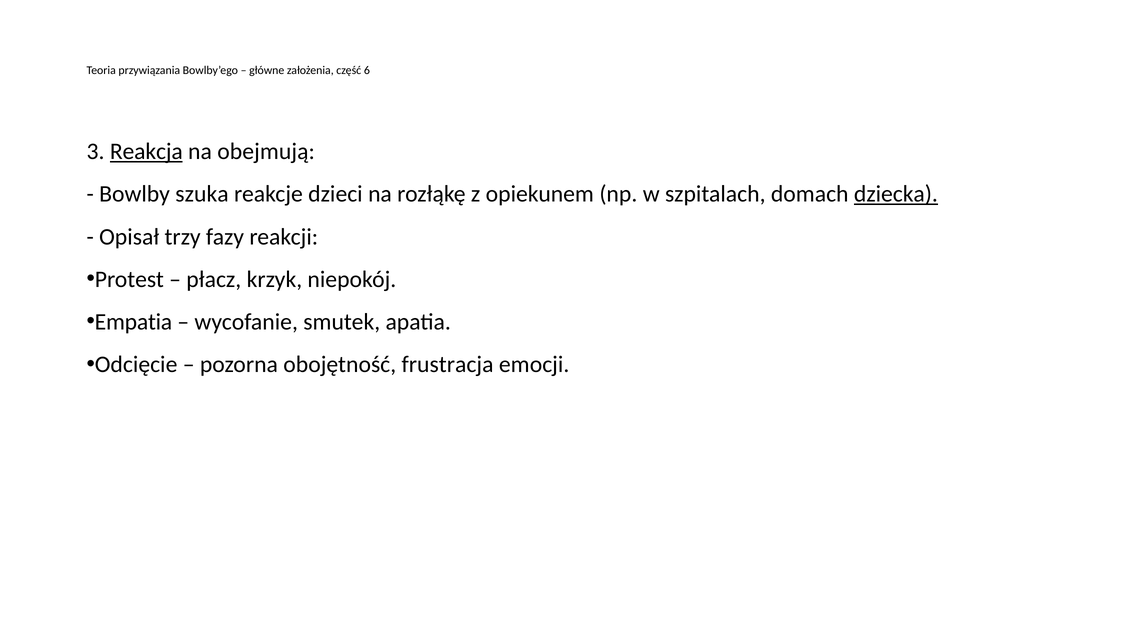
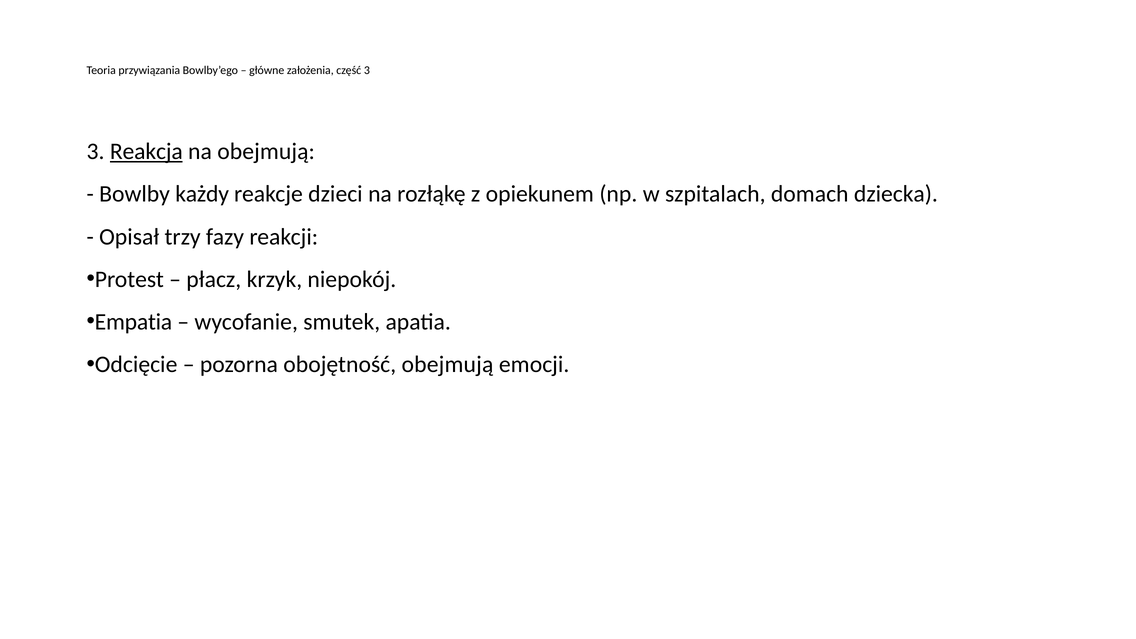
część 6: 6 -> 3 (367, 70)
szuka: szuka -> każdy (202, 194)
dziecka underline: present -> none (896, 194)
obojętność frustracja: frustracja -> obejmują (447, 365)
